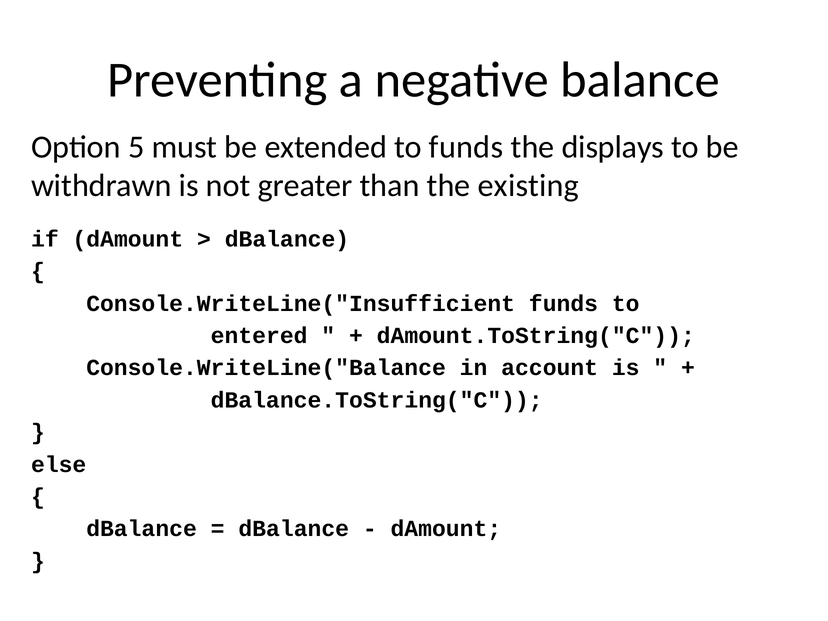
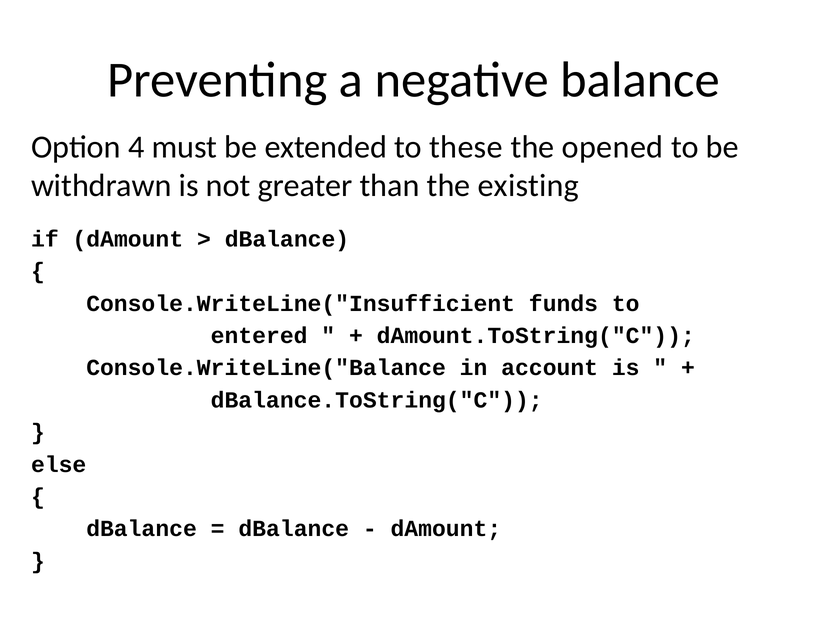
5: 5 -> 4 (136, 147)
to funds: funds -> these (466, 147)
displays: displays -> opened (613, 147)
